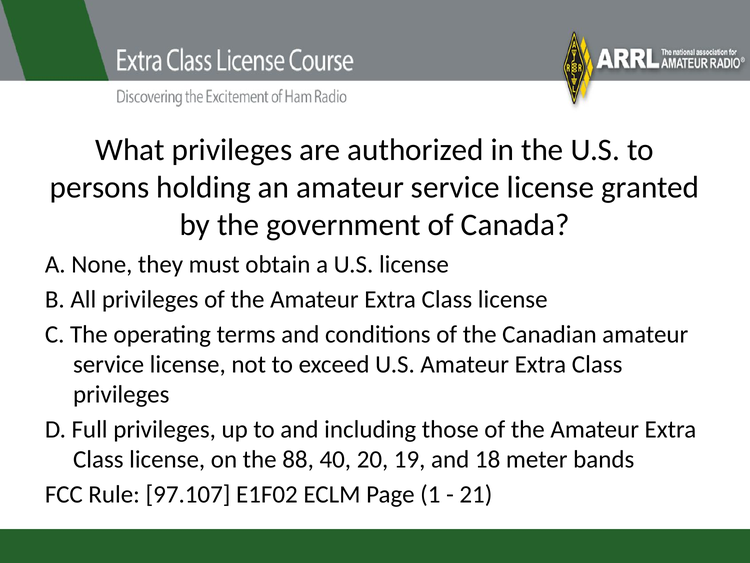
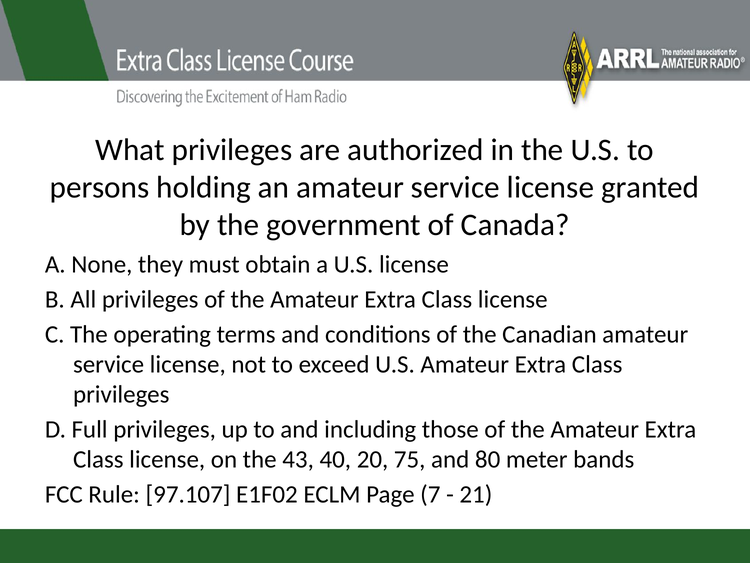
88: 88 -> 43 (298, 459)
19: 19 -> 75 (410, 459)
18: 18 -> 80 (488, 459)
1: 1 -> 7 (430, 494)
